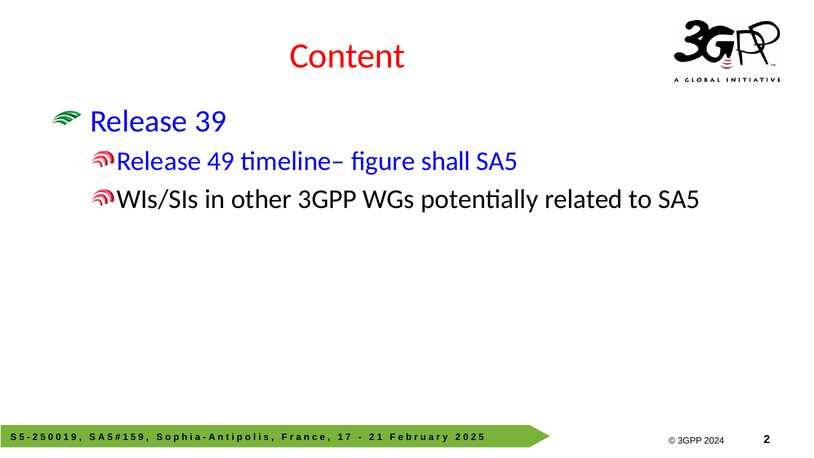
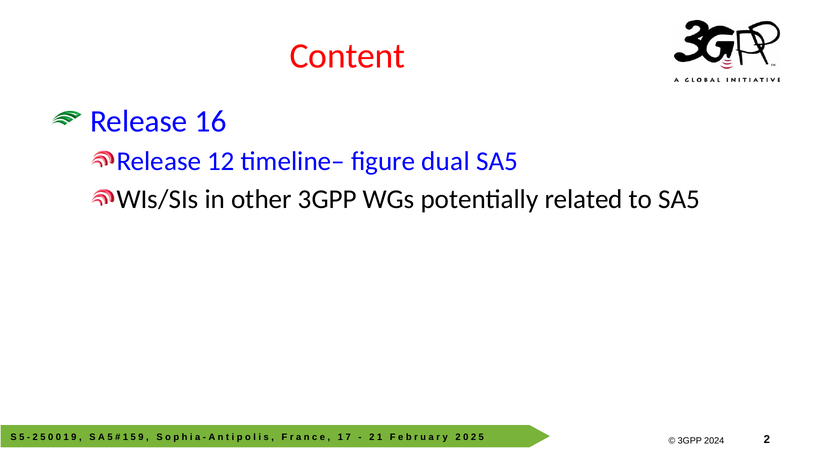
39: 39 -> 16 (211, 121)
49: 49 -> 12 (221, 161)
shall: shall -> dual (446, 161)
